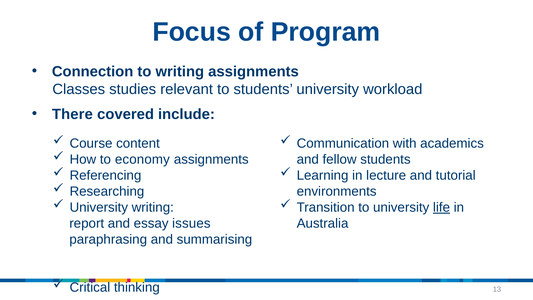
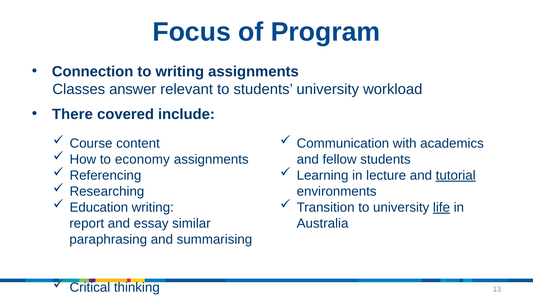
studies: studies -> answer (133, 89)
tutorial underline: none -> present (456, 175)
University: University -> Education (99, 207)
issues: issues -> similar (191, 223)
